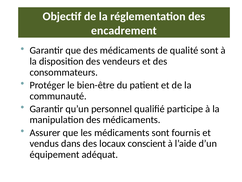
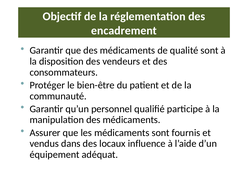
conscient: conscient -> influence (147, 143)
